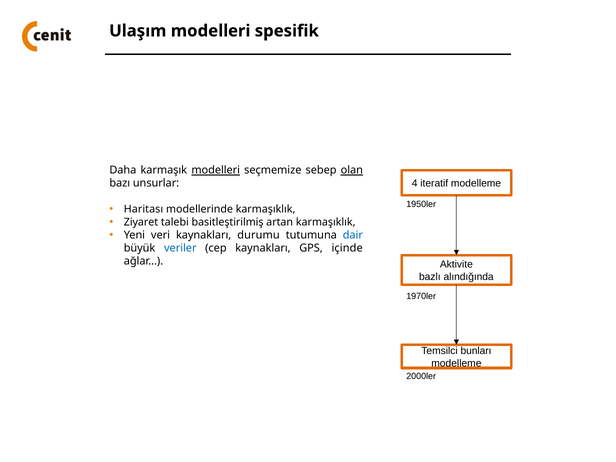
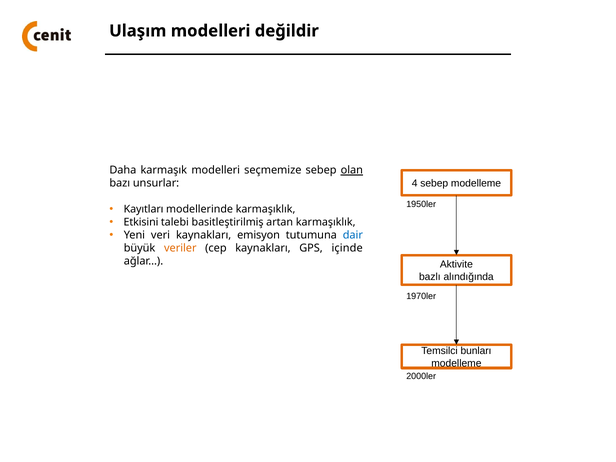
spesifik: spesifik -> değildir (287, 31)
modelleri underline: present -> none (216, 170)
4 iteratif: iteratif -> sebep (434, 183)
Haritası: Haritası -> Kayıtları (144, 209)
Ziyaret: Ziyaret -> Etkisini (141, 222)
durumu: durumu -> emisyon (259, 235)
veriler colour: blue -> orange (180, 248)
